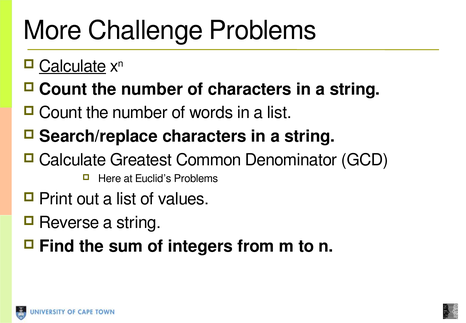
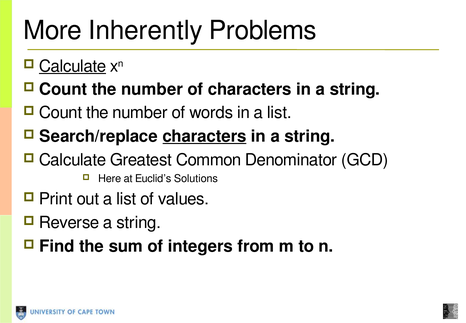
Challenge: Challenge -> Inherently (145, 30)
characters underline: none -> present (204, 136)
Euclid’s Problems: Problems -> Solutions (196, 178)
